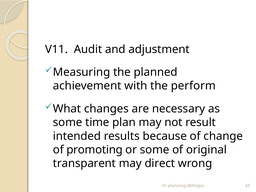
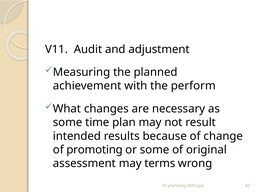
transparent: transparent -> assessment (84, 163)
direct: direct -> terms (160, 163)
